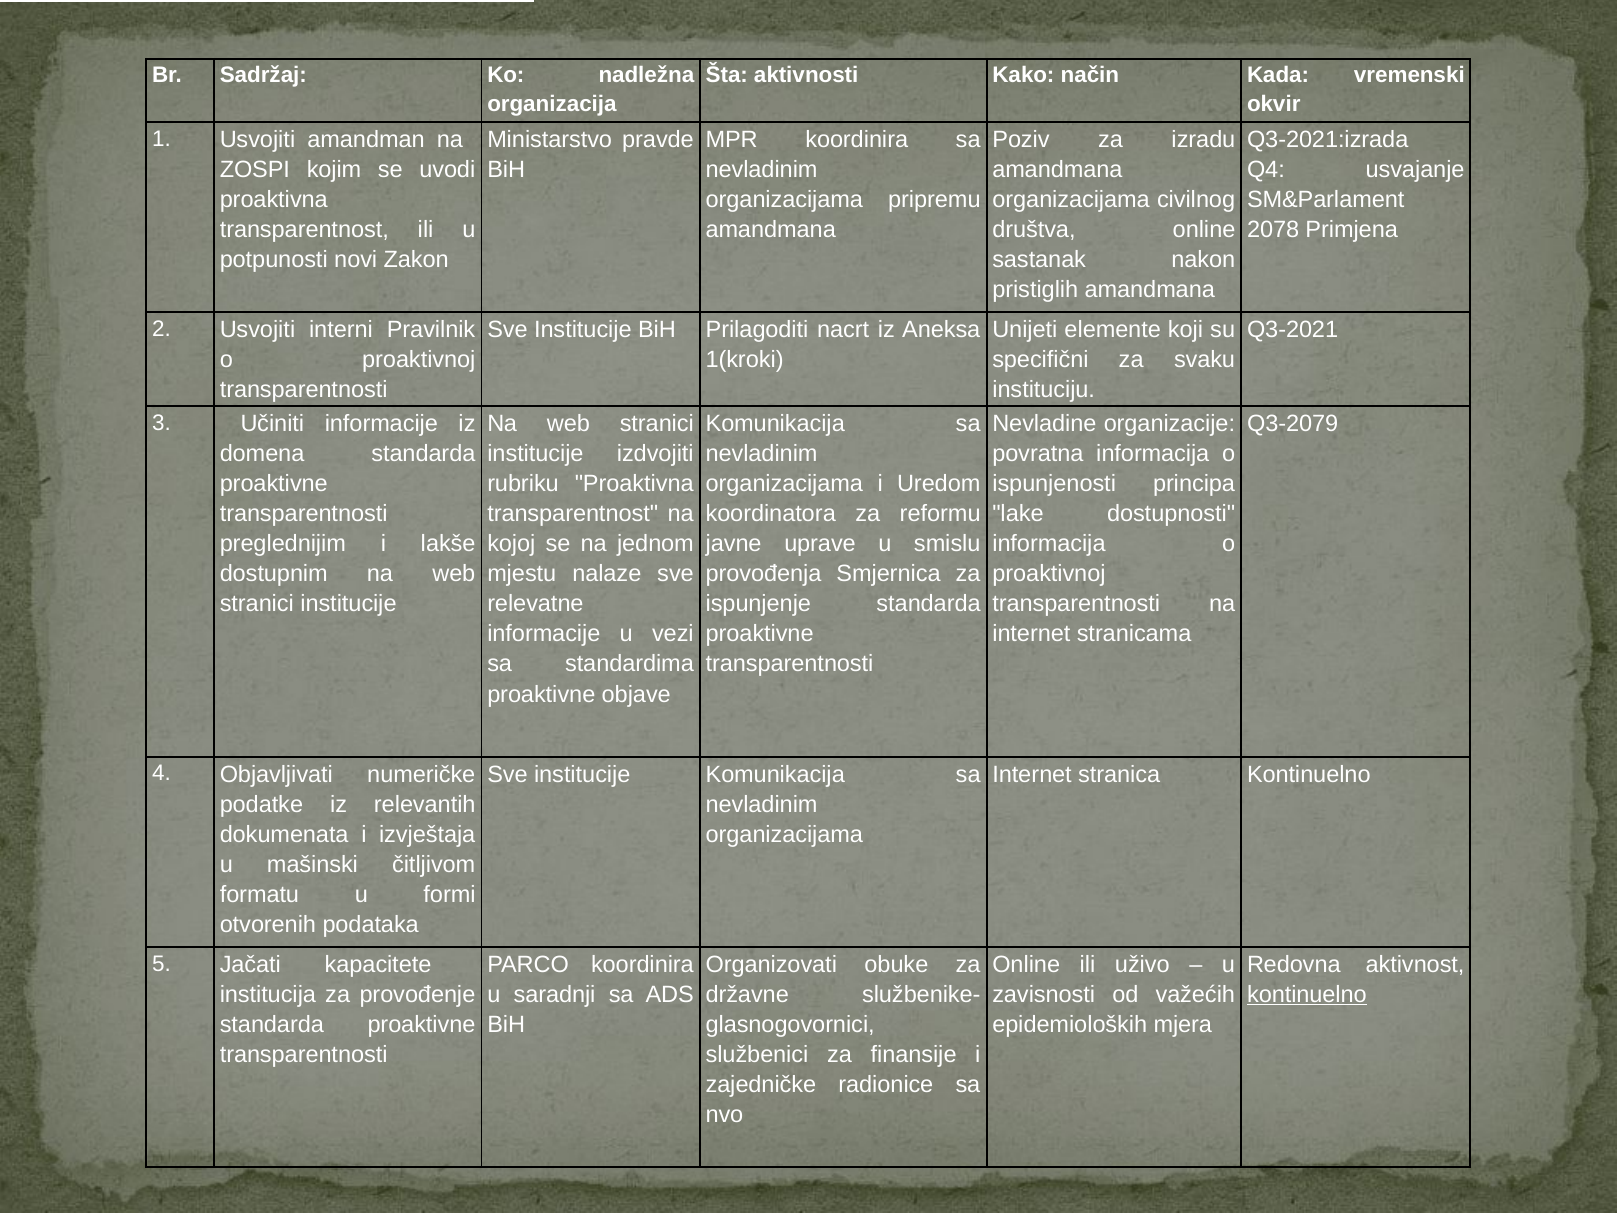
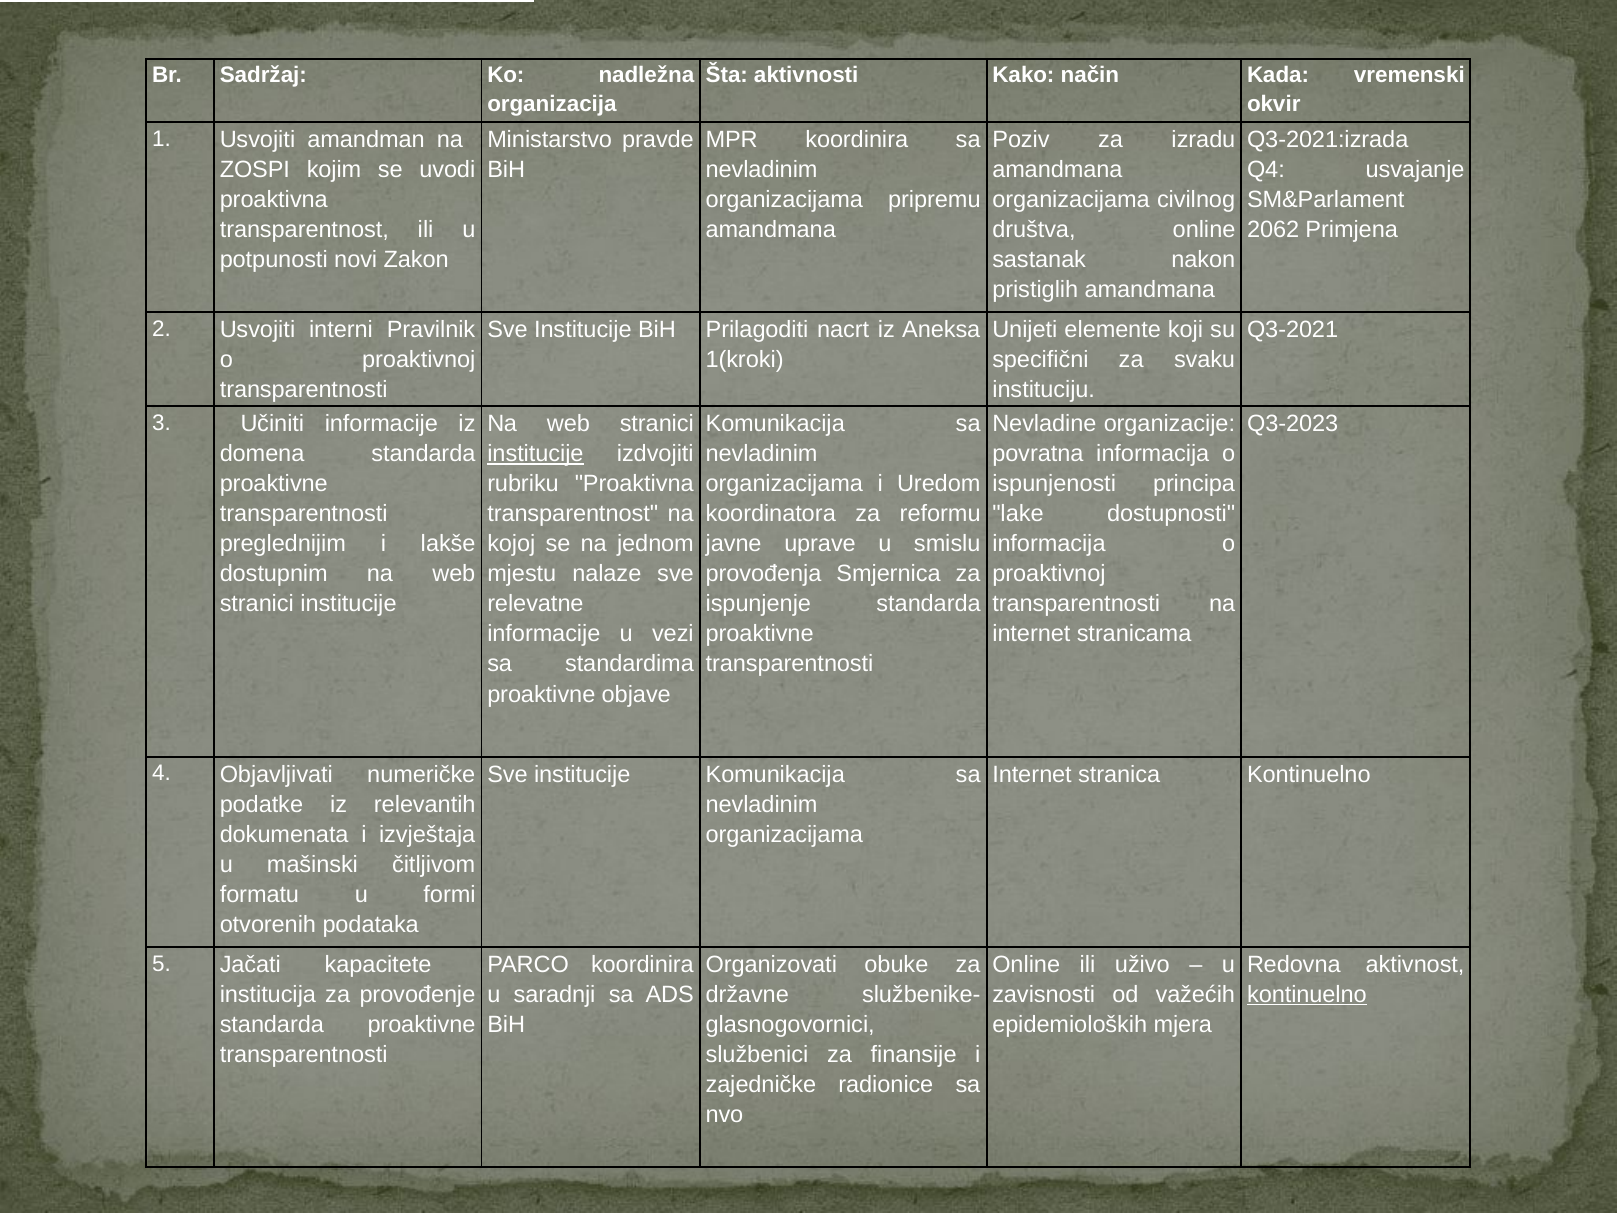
2078: 2078 -> 2062 (1273, 229)
Q3-2079: Q3-2079 -> Q3-2023 (1293, 424)
institucije underline: none -> present (535, 454)
